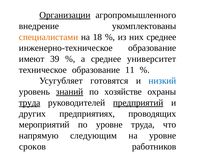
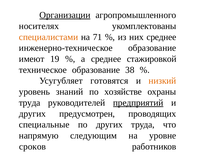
внедрение: внедрение -> носителях (39, 26)
18: 18 -> 71 (97, 37)
39: 39 -> 19 (55, 59)
университет: университет -> стажировкой (152, 59)
11: 11 -> 38 (130, 70)
низкий colour: blue -> orange (162, 81)
знаний underline: present -> none (70, 92)
труда underline: present -> none (30, 103)
предприятиях: предприятиях -> предусмотрен (87, 113)
мероприятий: мероприятий -> специальные (44, 124)
по уровне: уровне -> других (109, 124)
